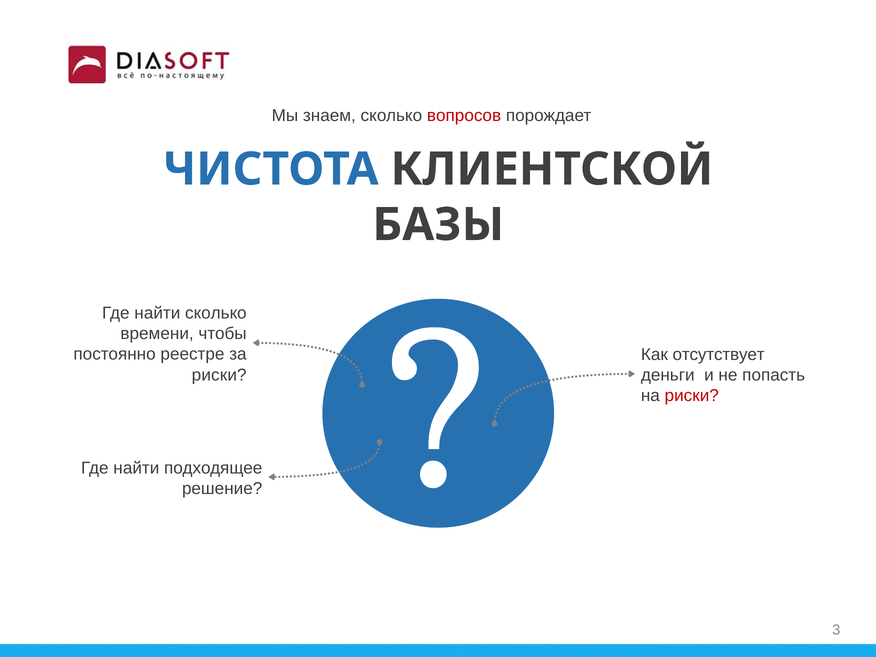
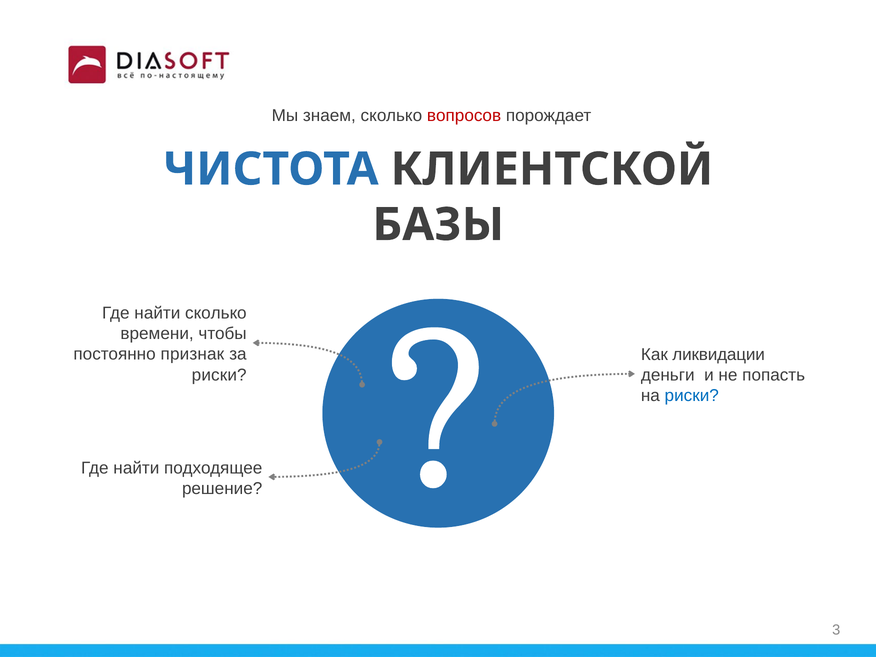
реестре: реестре -> признак (192, 354)
отсутствует: отсутствует -> ликвидации (719, 355)
риски colour: red -> blue (692, 396)
